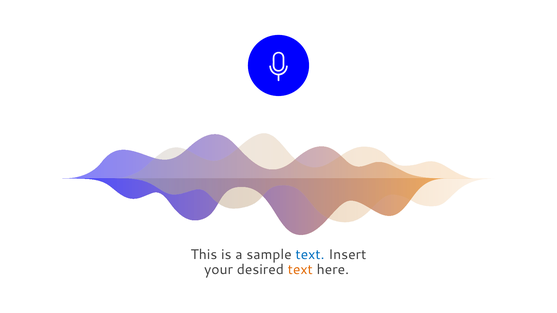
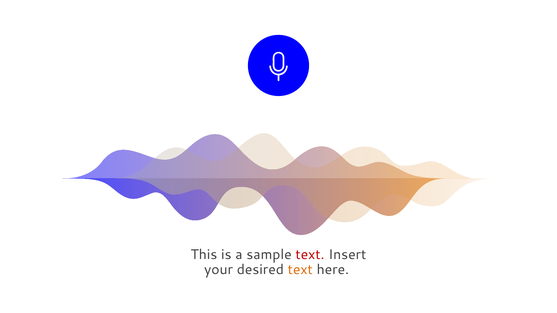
text colour: blue -> red (310, 255)
